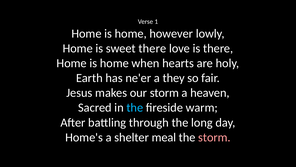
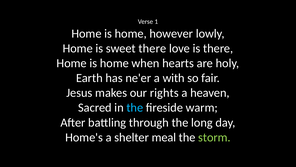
they: they -> with (174, 78)
our storm: storm -> rights (164, 93)
storm colour: pink -> light green (214, 137)
